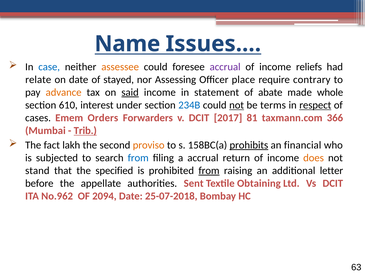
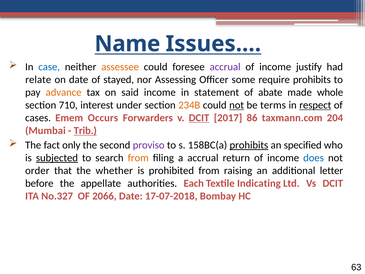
reliefs: reliefs -> justify (309, 67)
place: place -> some (243, 80)
require contrary: contrary -> prohibits (312, 80)
said underline: present -> none (130, 92)
610: 610 -> 710 (68, 105)
234B colour: blue -> orange (189, 105)
Orders: Orders -> Occurs (103, 118)
DCIT underline: none -> present (199, 118)
81: 81 -> 86 (252, 118)
366: 366 -> 204 (335, 118)
lakh: lakh -> only (71, 145)
proviso colour: orange -> purple (149, 145)
financial: financial -> specified (303, 145)
subjected underline: none -> present (57, 158)
from colour: blue -> orange (138, 158)
does colour: orange -> blue (314, 158)
stand: stand -> order (37, 170)
specified: specified -> whether (114, 170)
from underline: present -> none (209, 170)
Sent: Sent -> Each (194, 183)
Obtaining: Obtaining -> Indicating (259, 183)
No.962: No.962 -> No.327 (57, 196)
2094: 2094 -> 2066 (104, 196)
25-07-2018: 25-07-2018 -> 17-07-2018 (171, 196)
